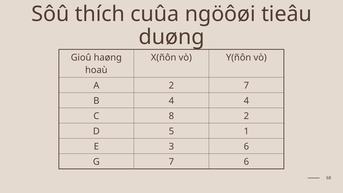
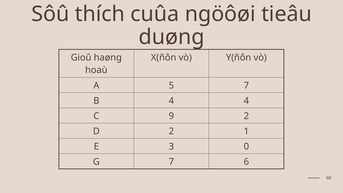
A 2: 2 -> 5 (171, 85)
8: 8 -> 9 (171, 116)
D 5: 5 -> 2 (171, 131)
3 6: 6 -> 0 (246, 147)
